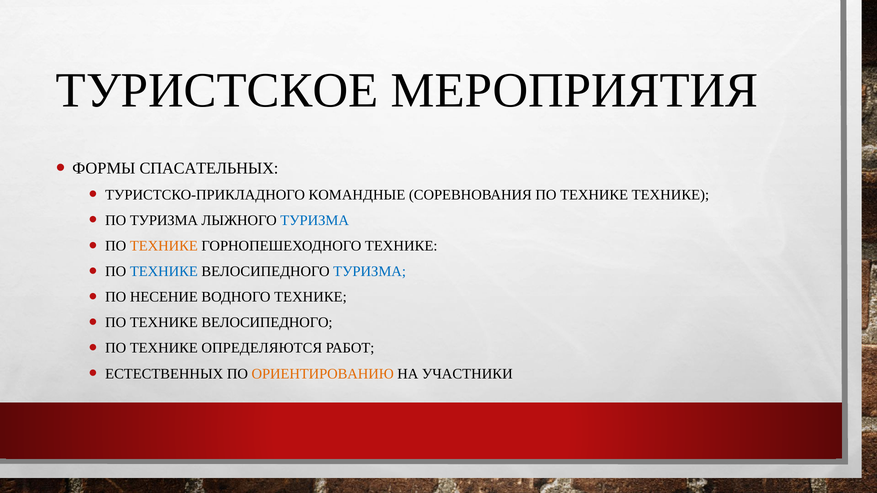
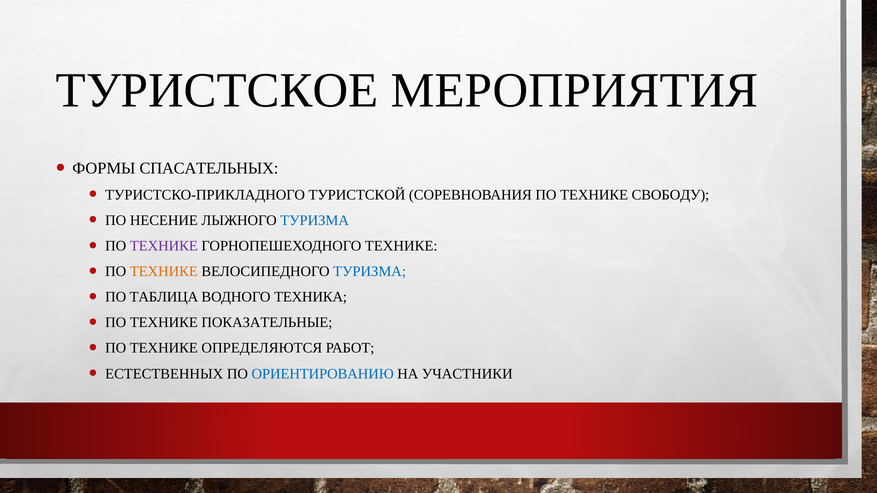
КОМАНДНЫЕ: КОМАНДНЫЕ -> ТУРИСТСКОЙ (357, 195)
ТЕХНИКЕ ТЕХНИКЕ: ТЕХНИКЕ -> СВОБОДУ (670, 195)
ПО ТУРИЗМА: ТУРИЗМА -> НЕСЕНИЕ (164, 220)
ТЕХНИКЕ colour: orange -> purple (164, 246)
ТЕХНИКЕ colour: blue -> orange (164, 272)
НЕСЕНИЕ: НЕСЕНИЕ -> ТАБЛИЦА (164, 297)
ВОДНОГО ТЕХНИКЕ: ТЕХНИКЕ -> ТЕХНИКА (311, 297)
ВЕЛОСИПЕДНОГО: ВЕЛОСИПЕДНОГО -> ПОКАЗАТЕЛЬНЫЕ (267, 323)
ОРИЕНТИРОВАНИЮ colour: orange -> blue (323, 374)
